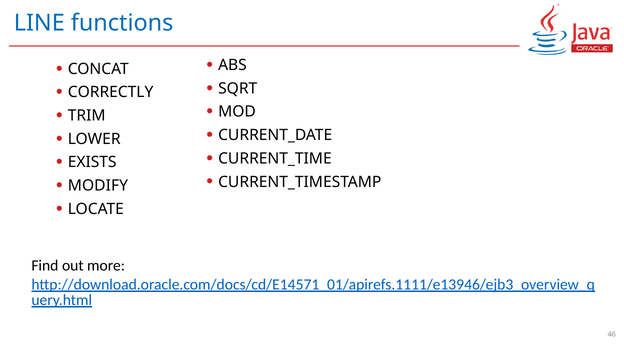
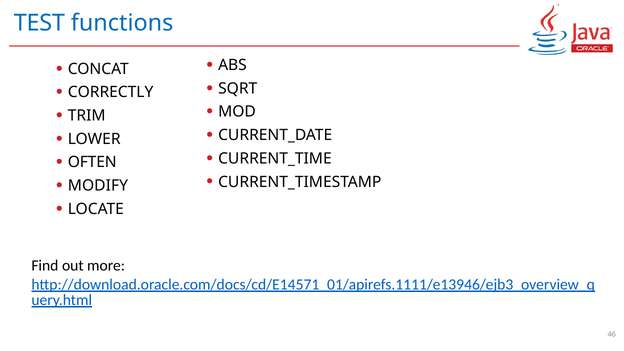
LINE: LINE -> TEST (39, 23)
EXISTS: EXISTS -> OFTEN (92, 162)
